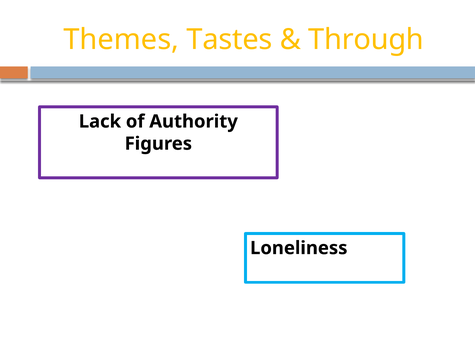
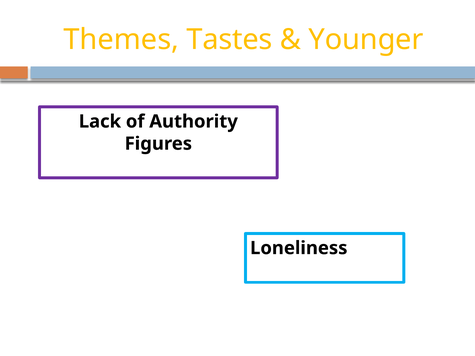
Through: Through -> Younger (366, 40)
